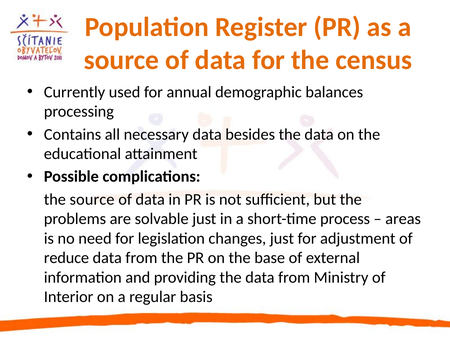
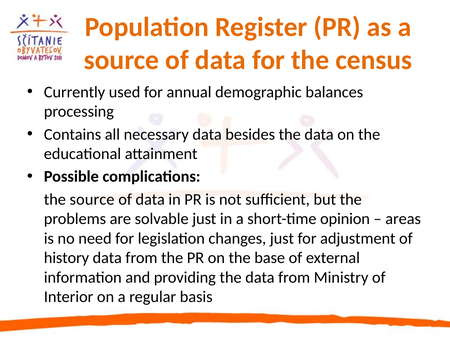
process: process -> opinion (345, 219)
reduce: reduce -> history (66, 258)
